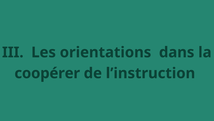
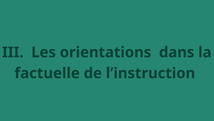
coopérer: coopérer -> factuelle (47, 73)
